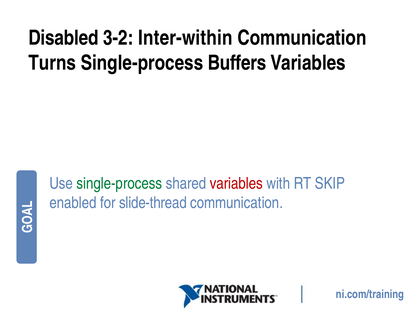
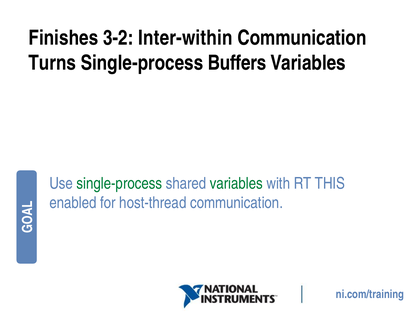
Disabled: Disabled -> Finishes (63, 38)
variables colour: red -> green (236, 183)
SKIP: SKIP -> THIS (330, 183)
slide-thread: slide-thread -> host-thread (153, 203)
